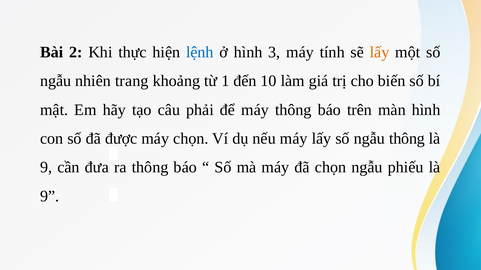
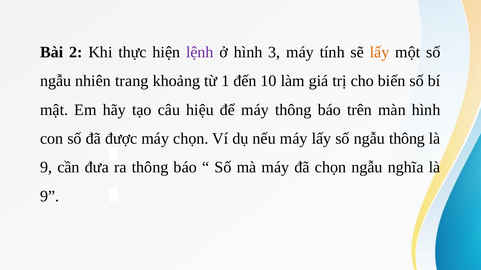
lệnh colour: blue -> purple (200, 52)
phải: phải -> hiệu (200, 110)
phiếu: phiếu -> nghĩa (406, 168)
